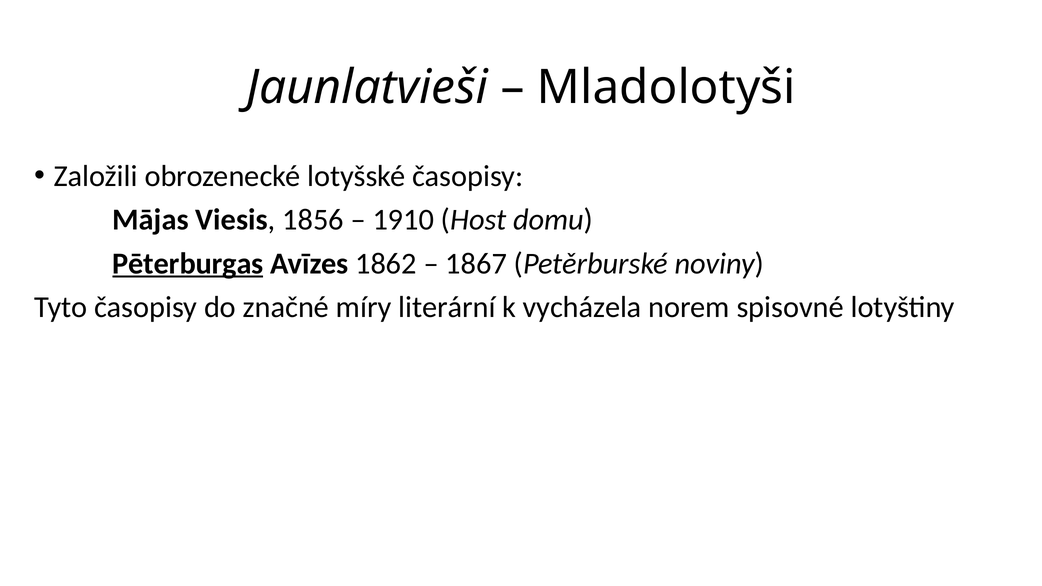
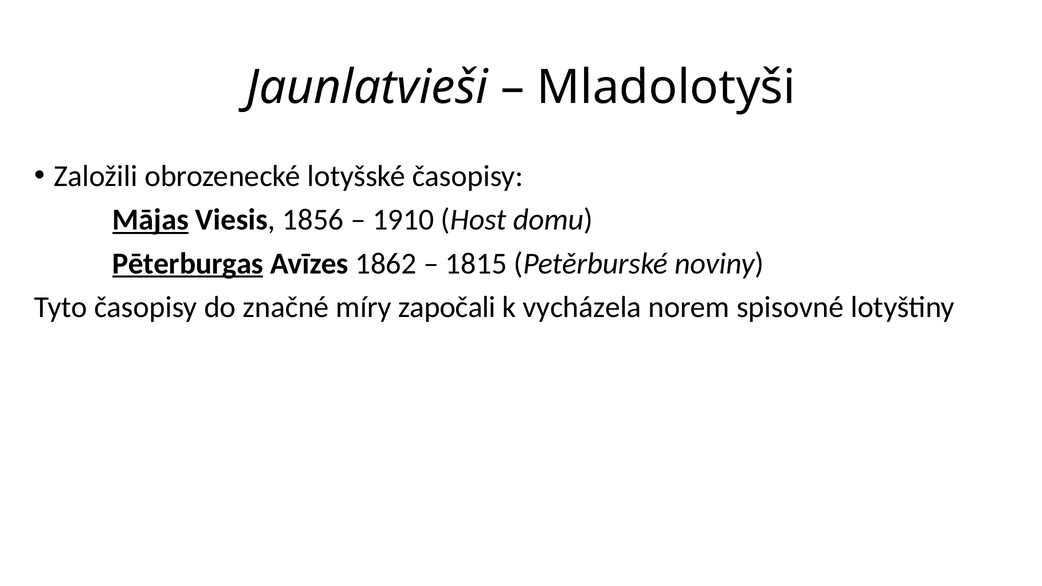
Mājas underline: none -> present (151, 220)
1867: 1867 -> 1815 (476, 264)
literární: literární -> započali (447, 307)
